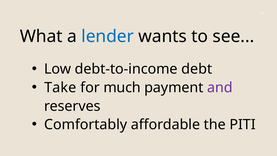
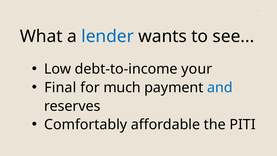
debt: debt -> your (197, 69)
Take: Take -> Final (60, 87)
and colour: purple -> blue (220, 87)
